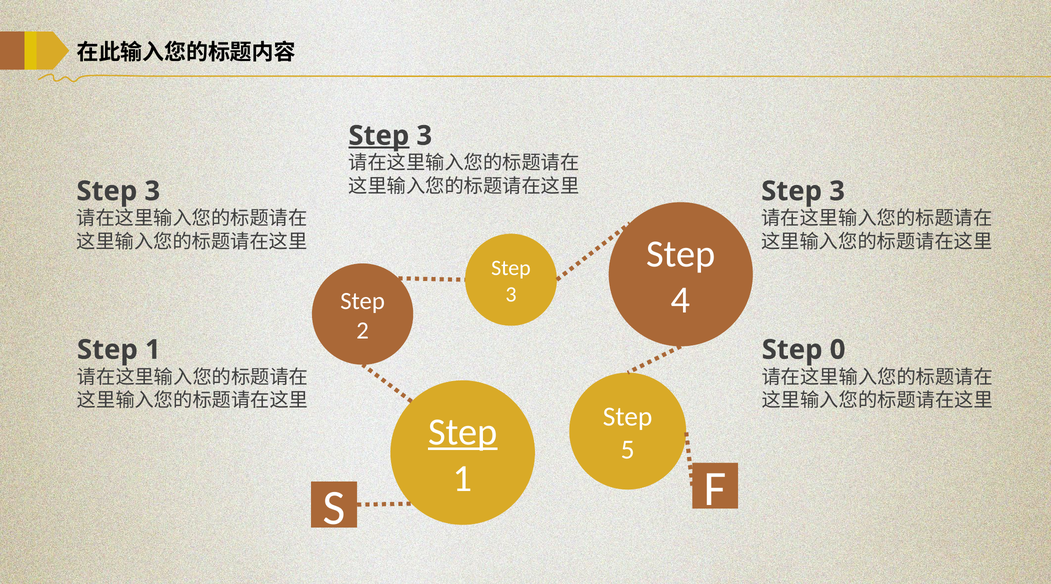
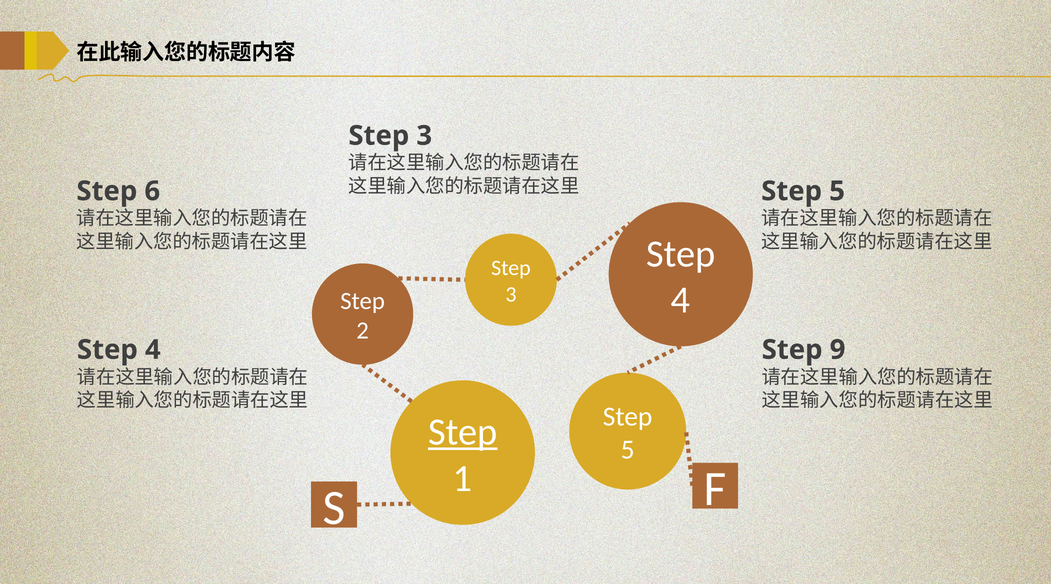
Step underline: present -> none (379, 136)
3: 3 -> 6 (152, 191)
3: 3 -> 5 (837, 191)
1: 1 -> 4 (153, 350)
0: 0 -> 9 (838, 350)
